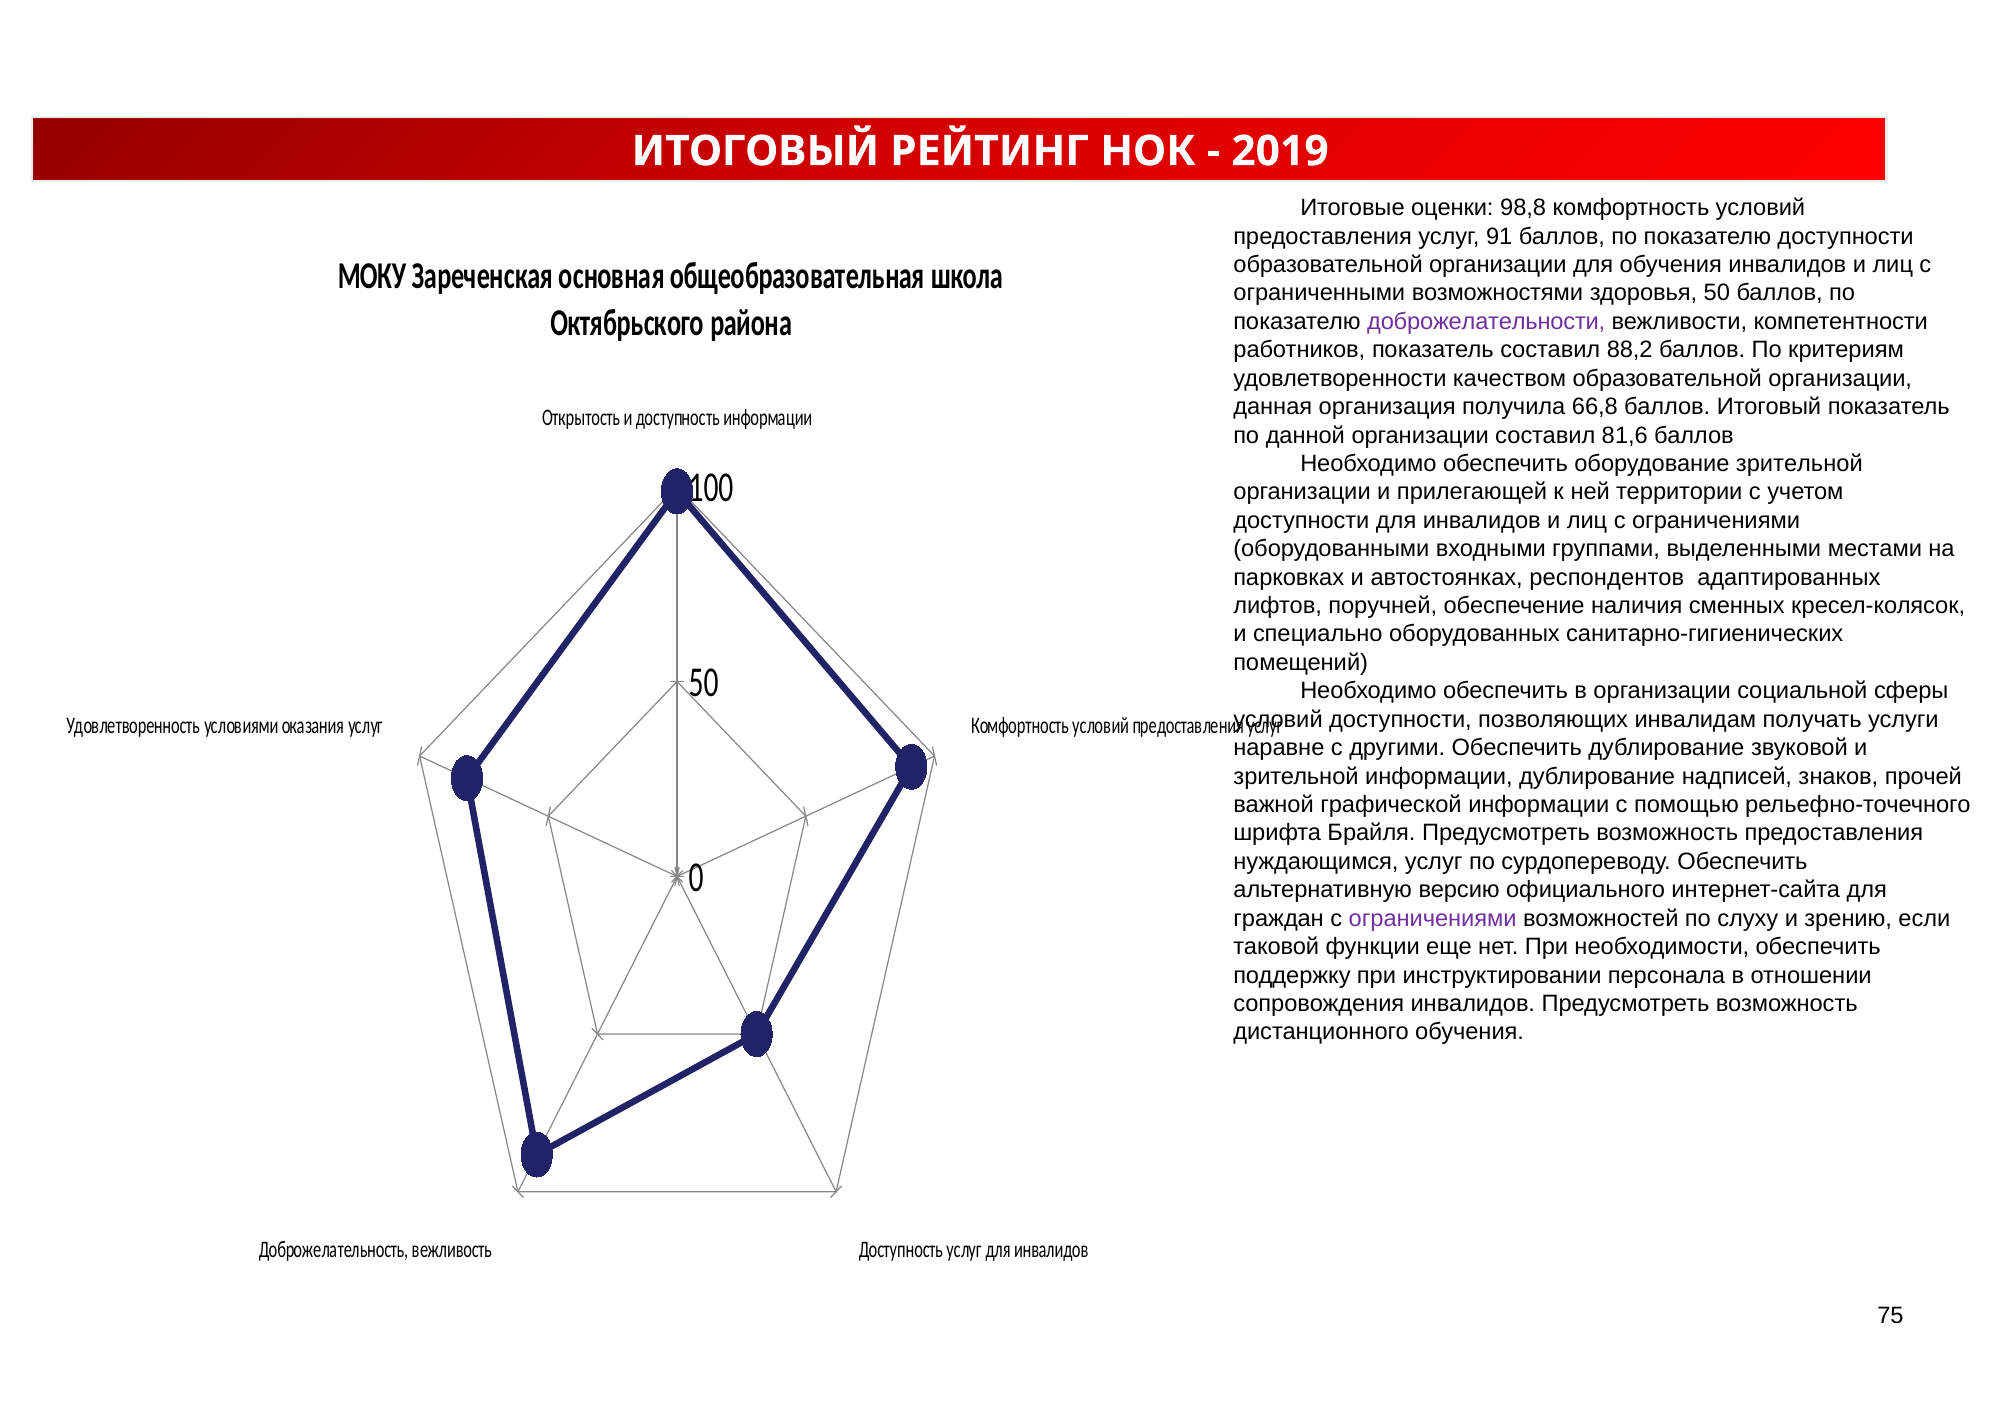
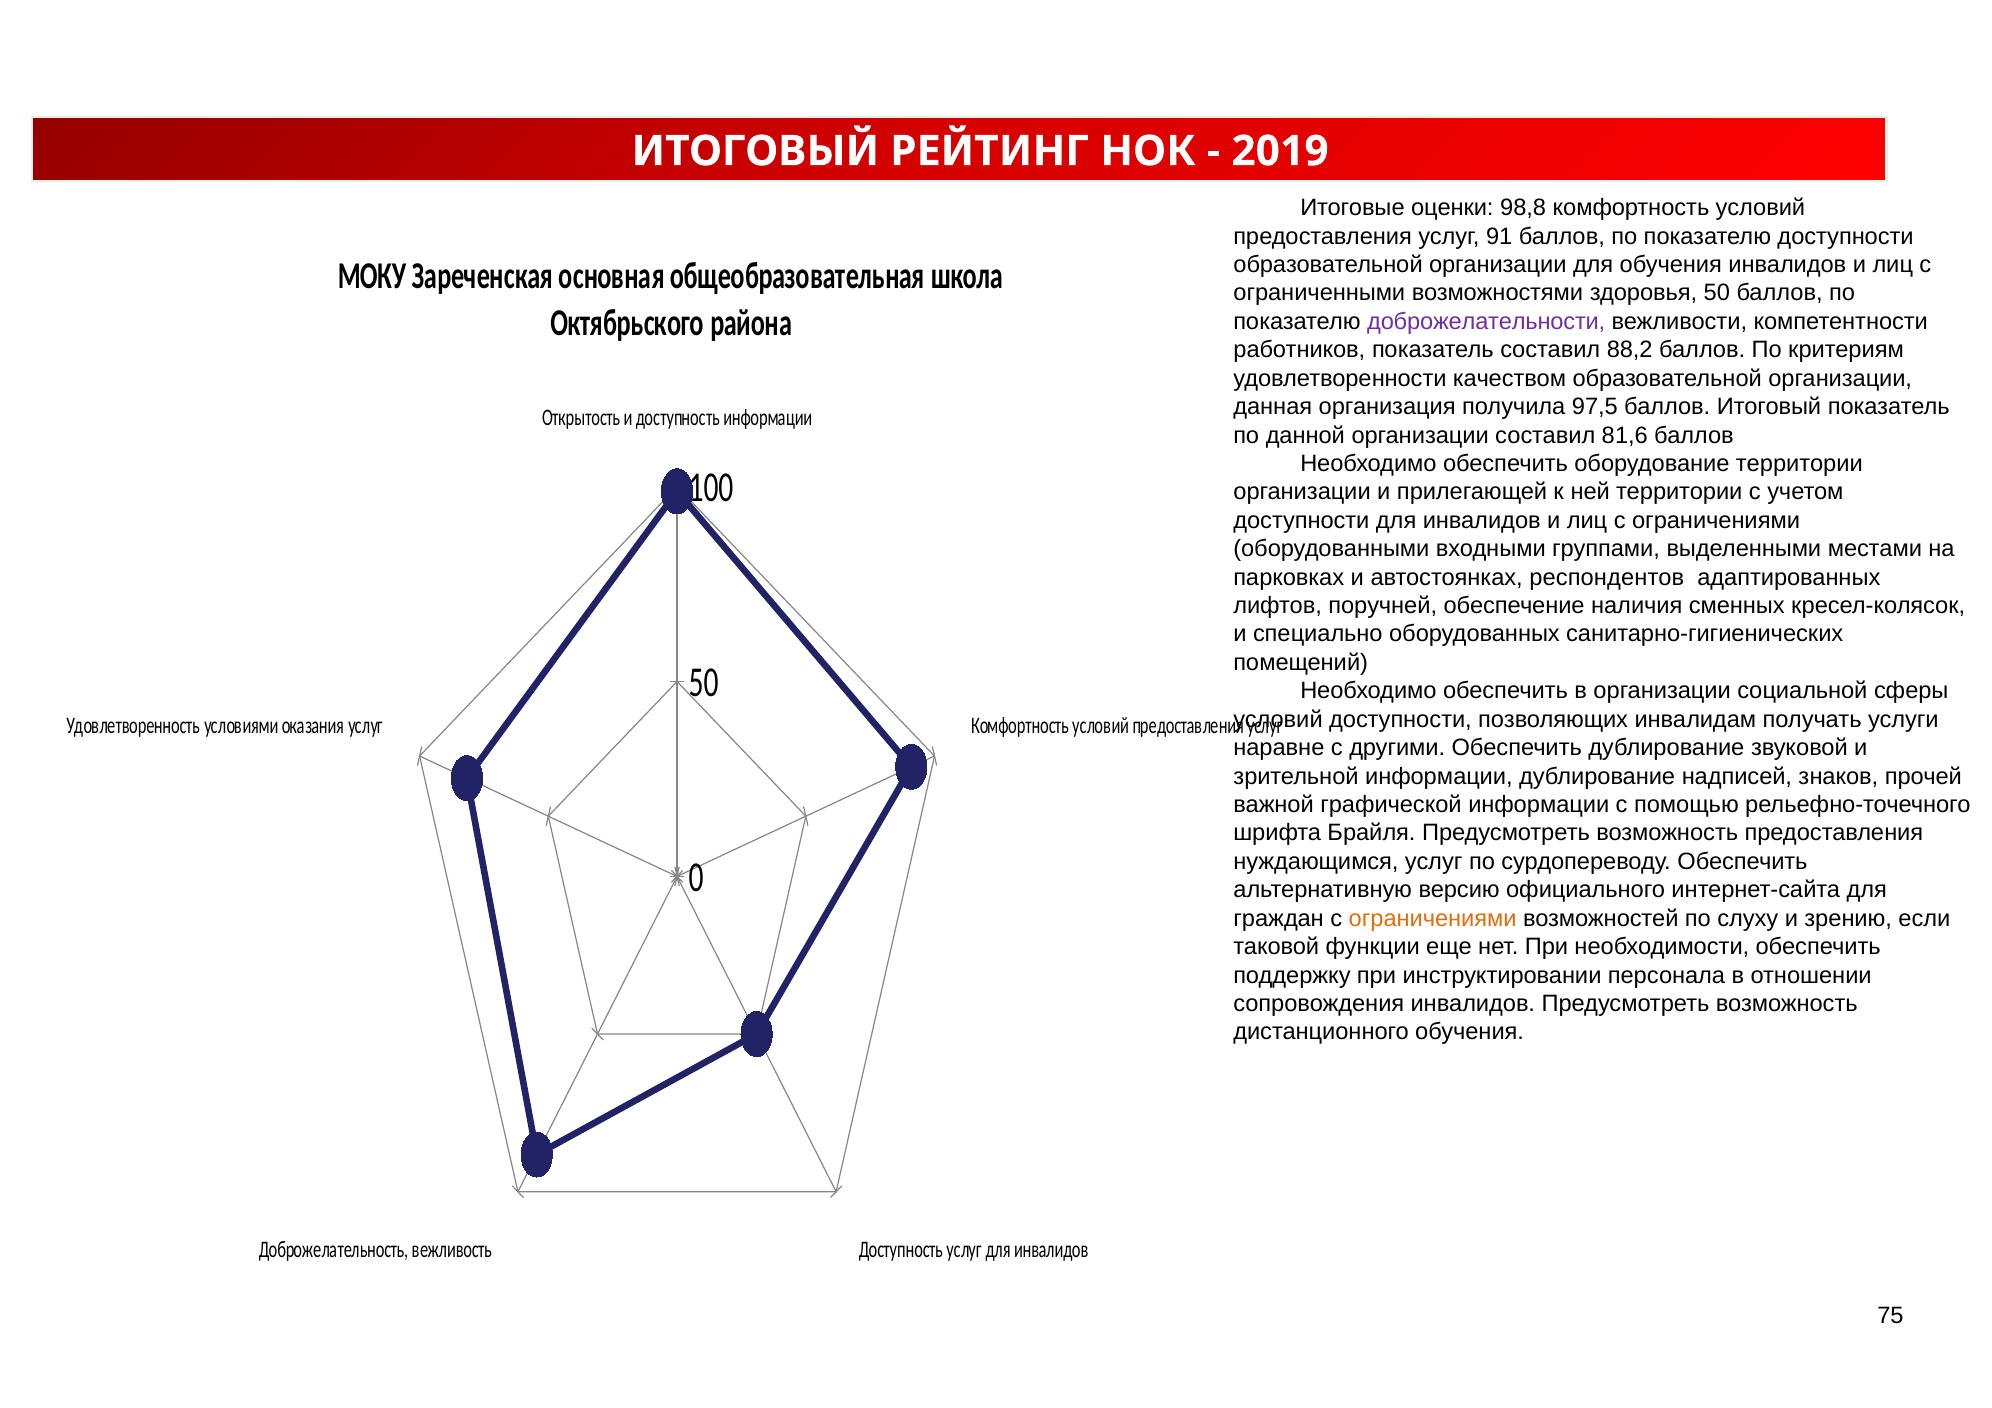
66,8: 66,8 -> 97,5 (1595, 407)
оборудование зрительной: зрительной -> территории (1799, 464)
ограничениями colour: purple -> orange (1433, 919)
